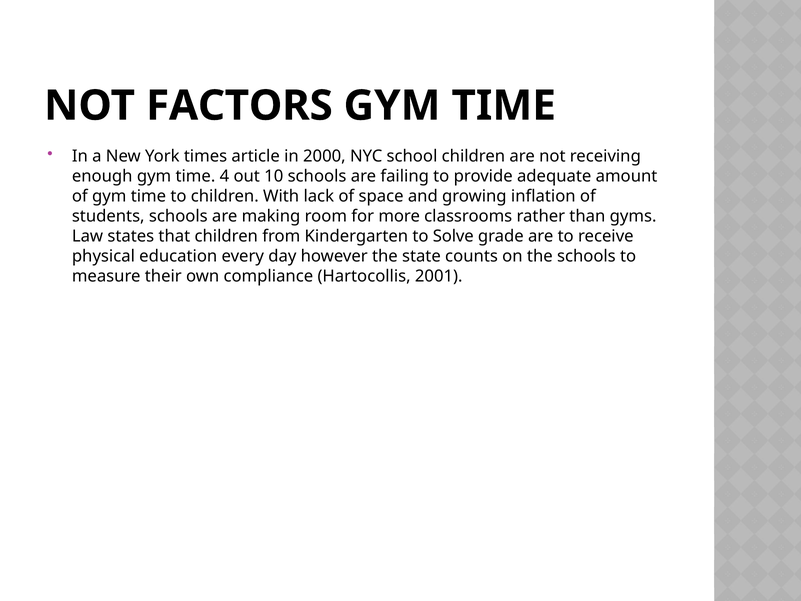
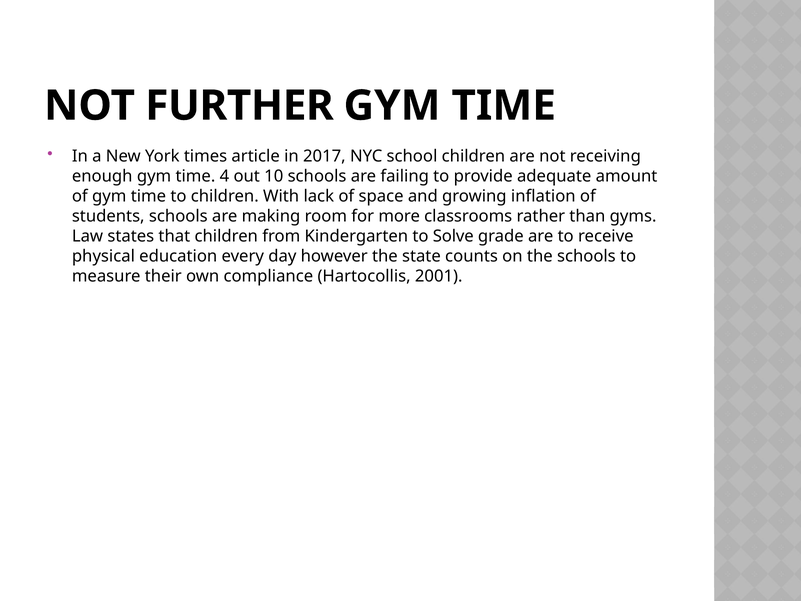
FACTORS: FACTORS -> FURTHER (239, 106)
2000: 2000 -> 2017 (324, 156)
